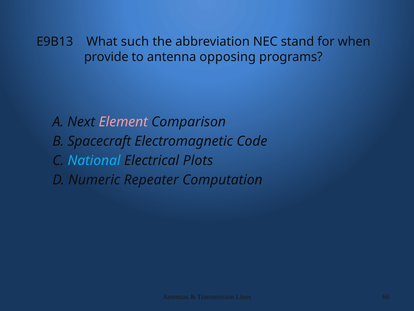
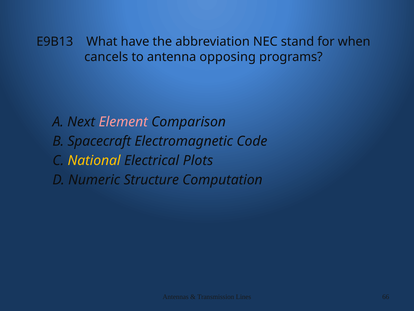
such: such -> have (135, 42)
provide: provide -> cancels (106, 57)
National colour: light blue -> yellow (94, 160)
Repeater: Repeater -> Structure (151, 180)
